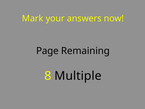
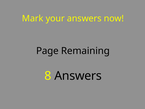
8 Multiple: Multiple -> Answers (78, 76)
